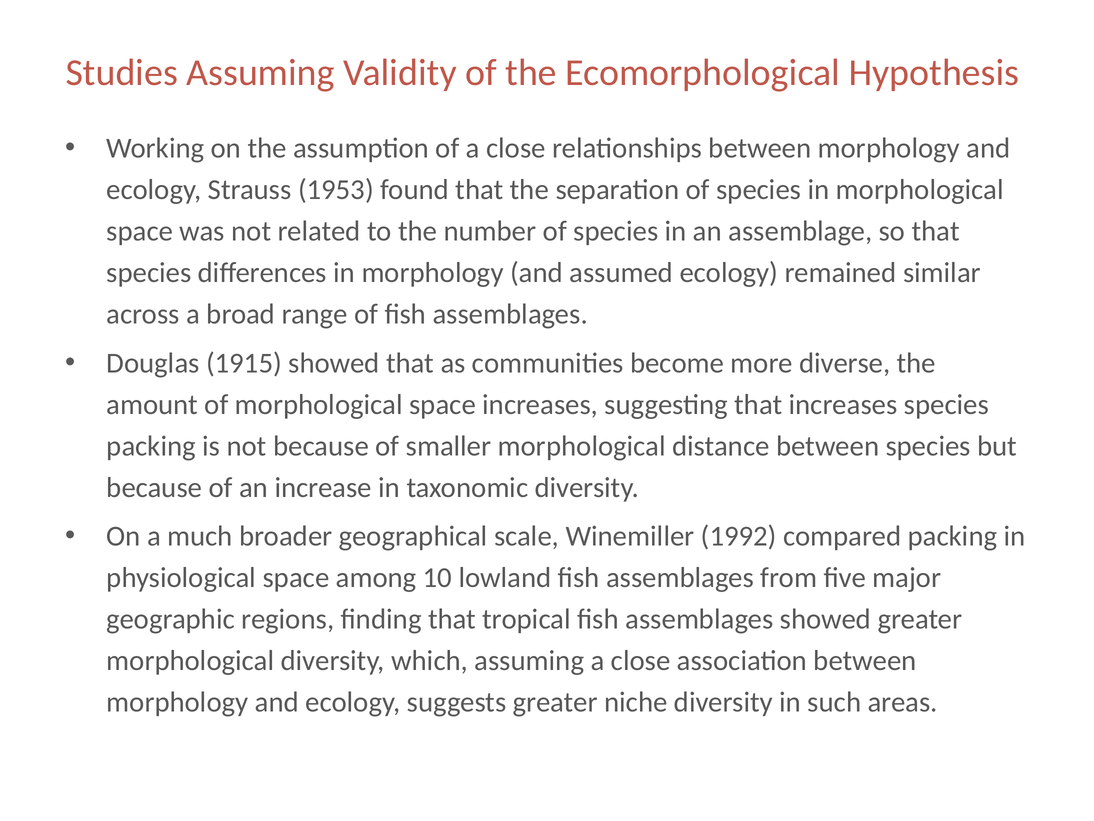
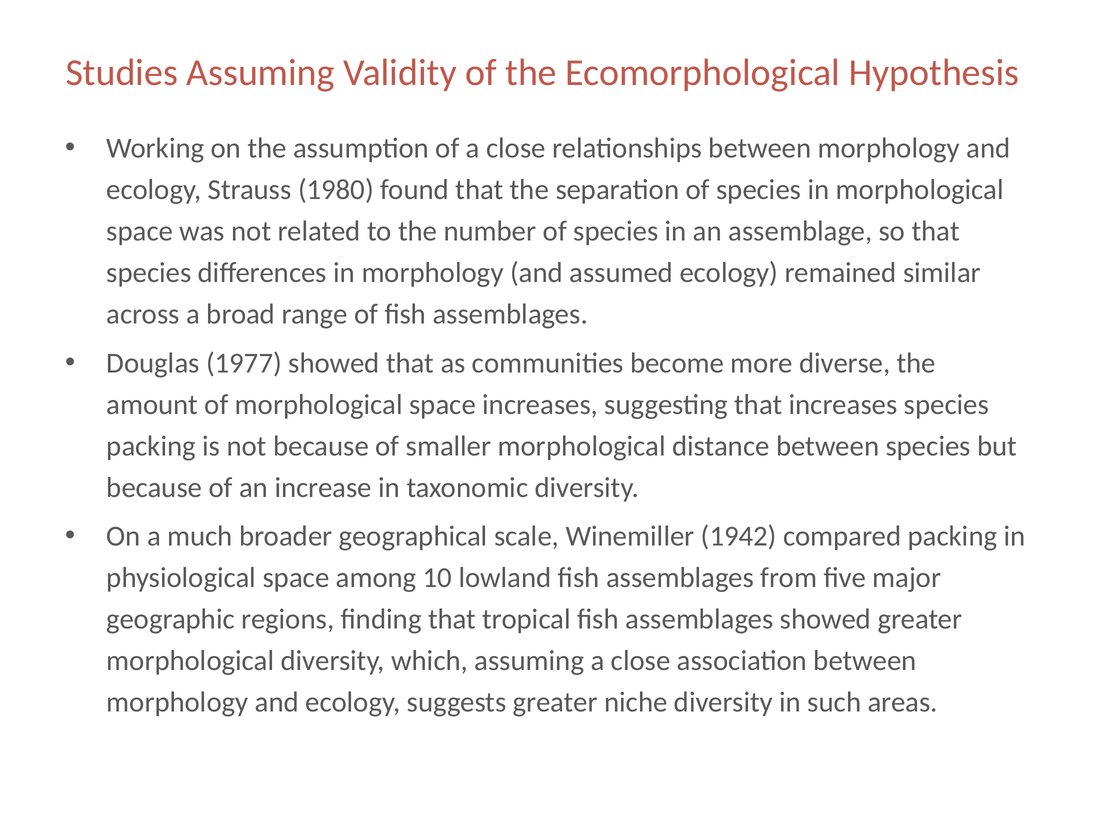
1953: 1953 -> 1980 (336, 190)
1915: 1915 -> 1977 (244, 363)
1992: 1992 -> 1942 (739, 536)
